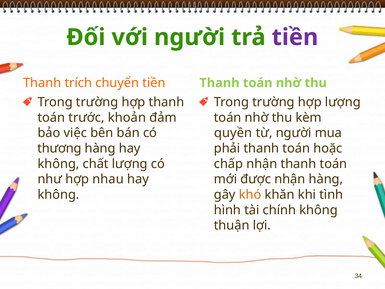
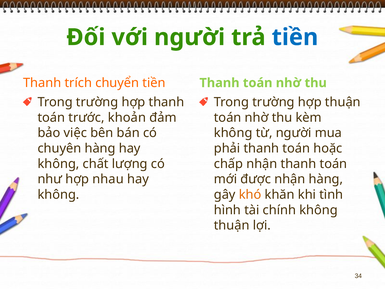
tiền colour: purple -> blue (295, 37)
hợp lượng: lượng -> thuận (343, 102)
quyền: quyền -> không (233, 133)
thương: thương -> chuyên (59, 148)
